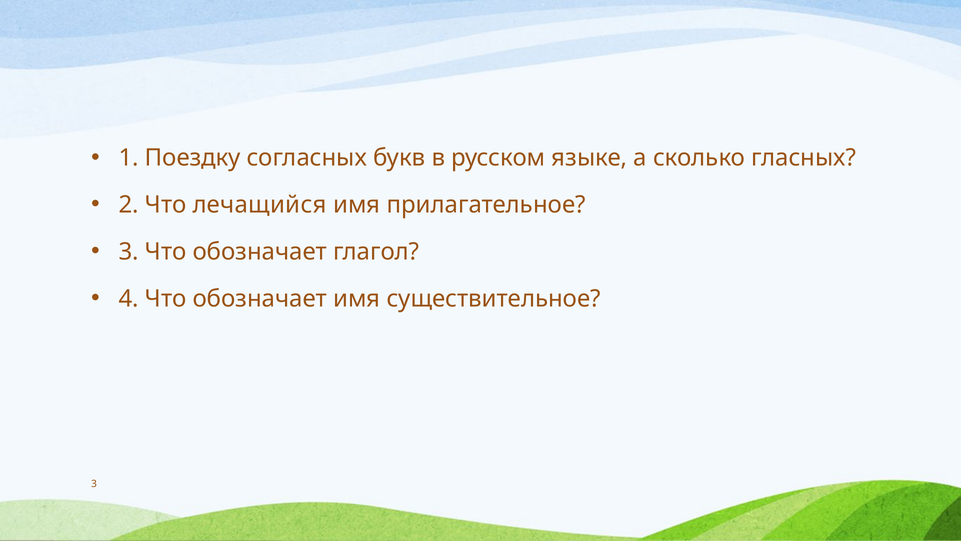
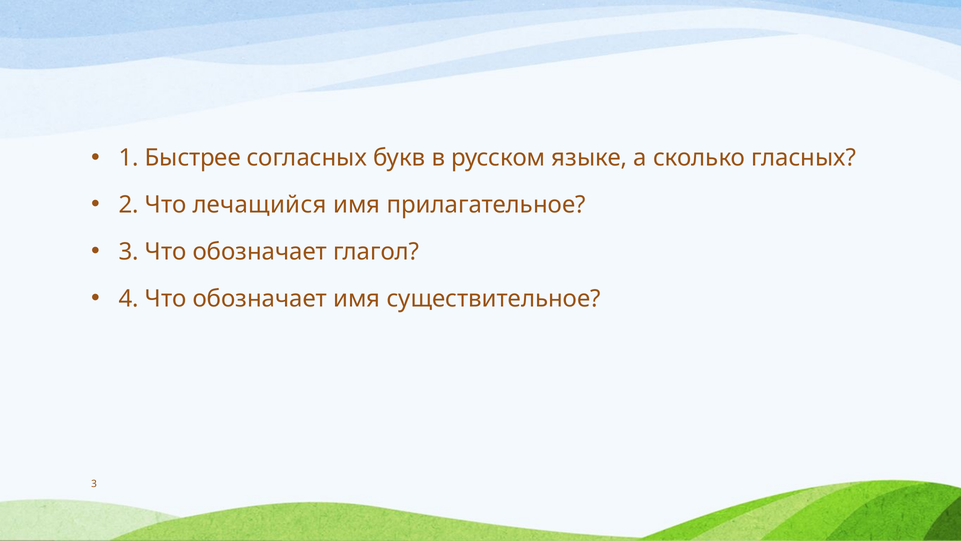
Поездку: Поездку -> Быстрее (193, 158)
